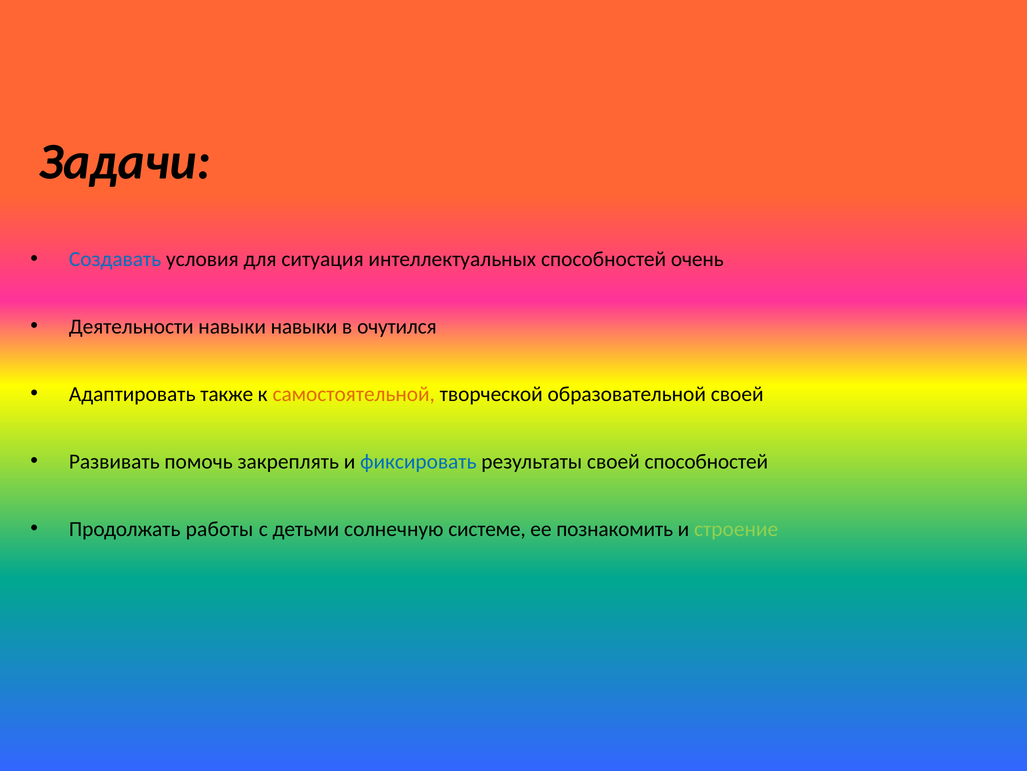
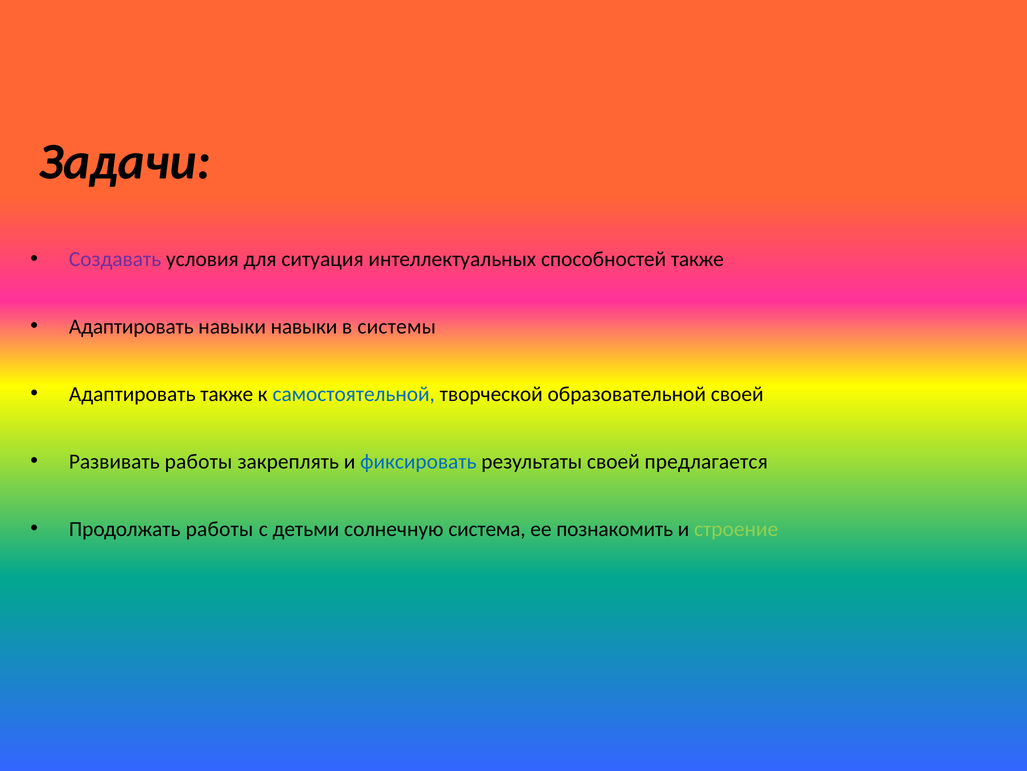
Создавать colour: blue -> purple (115, 259)
способностей очень: очень -> также (697, 259)
Деятельности: Деятельности -> Адаптировать (131, 326)
очутился: очутился -> системы (397, 326)
самостоятельной colour: orange -> blue (354, 394)
Развивать помочь: помочь -> работы (199, 461)
своей способностей: способностей -> предлагается (706, 461)
системе: системе -> система (487, 528)
